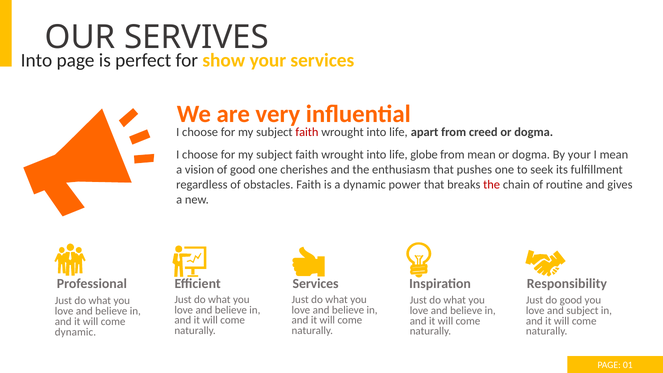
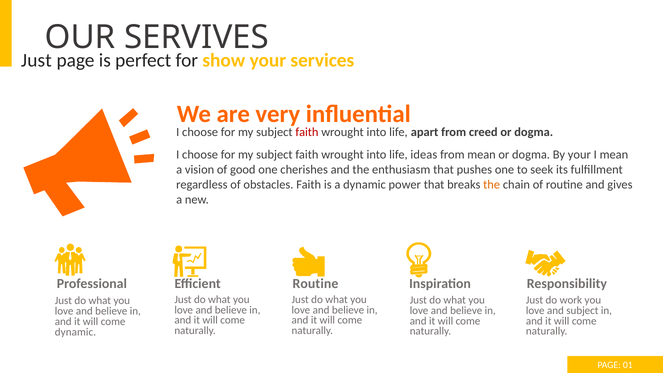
Into: Into -> Just (36, 60)
globe: globe -> ideas (424, 155)
the colour: red -> orange (492, 184)
Efficient Services: Services -> Routine (315, 284)
do good: good -> work (571, 300)
